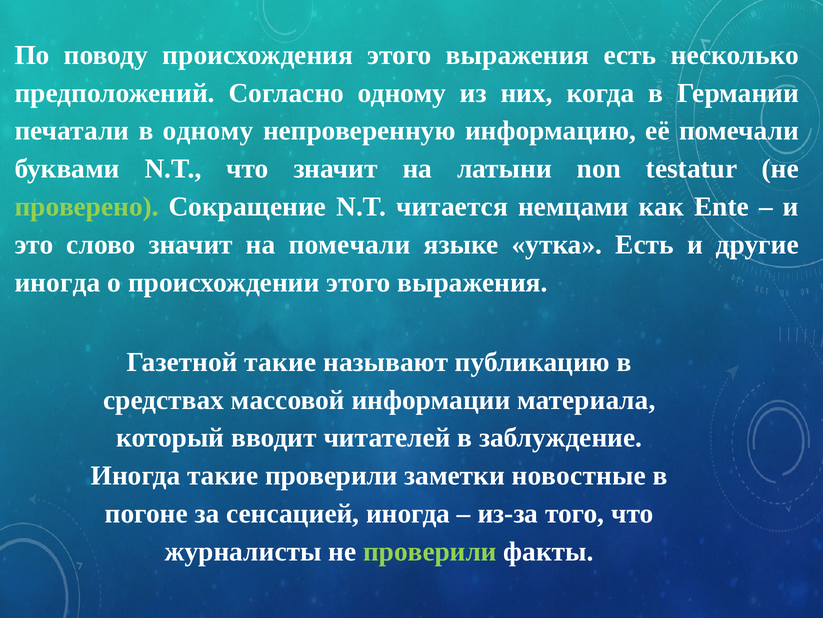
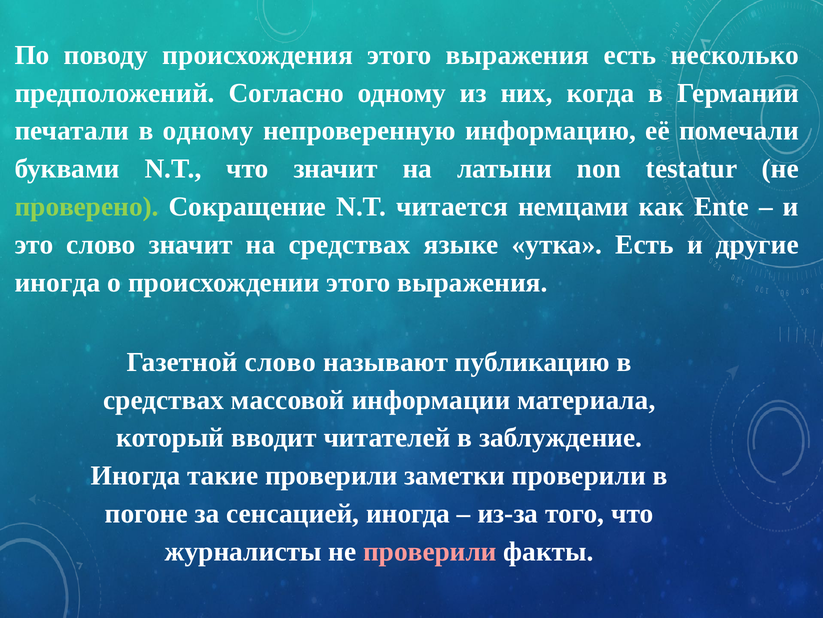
на помечали: помечали -> средствах (350, 244)
Газетной такие: такие -> слово (280, 362)
заметки новостные: новостные -> проверили (579, 475)
проверили colour: light green -> pink (430, 551)
